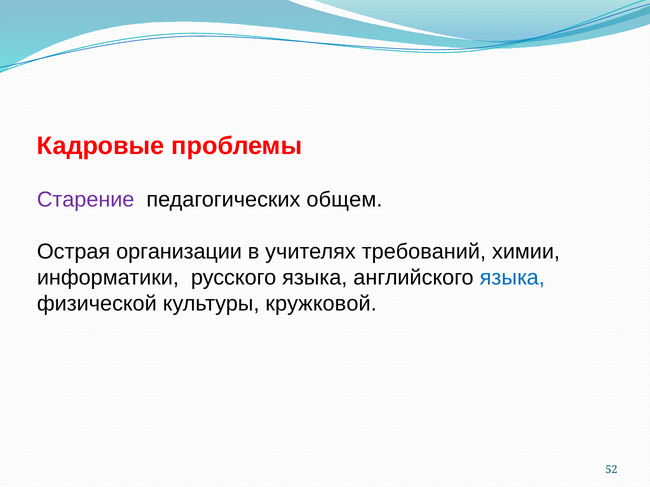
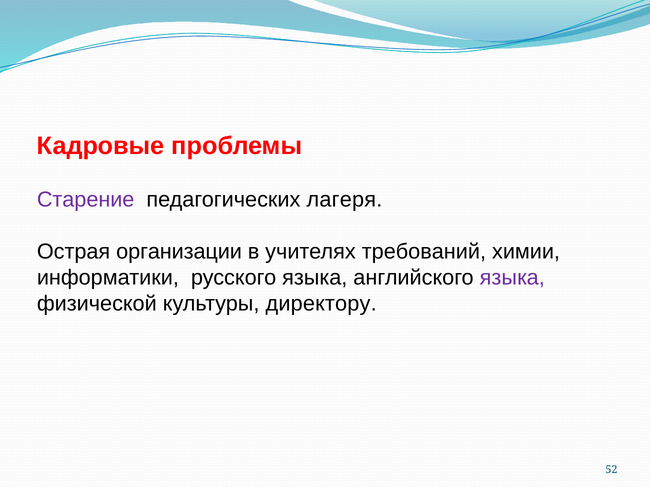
общем: общем -> лагеря (344, 200)
языка colour: blue -> purple (512, 278)
кружковой: кружковой -> директору (321, 304)
